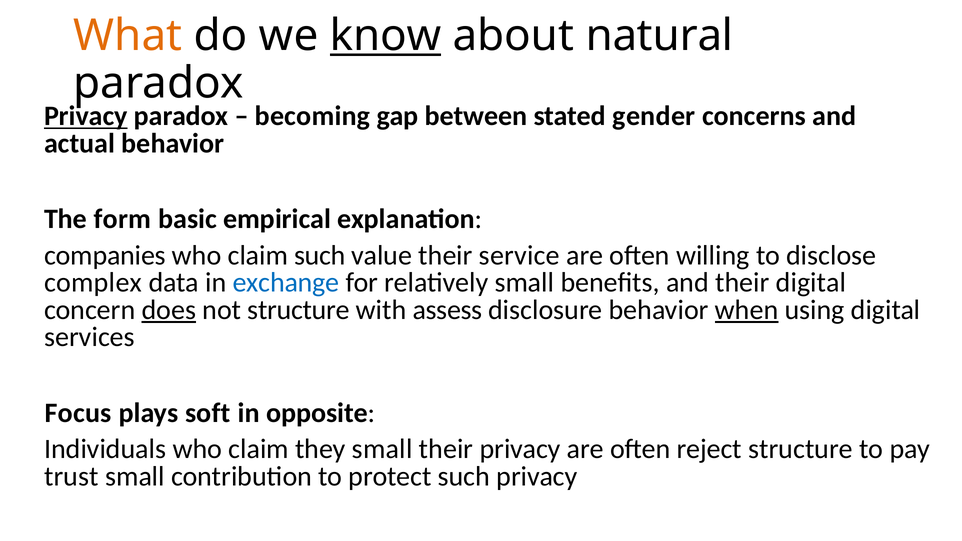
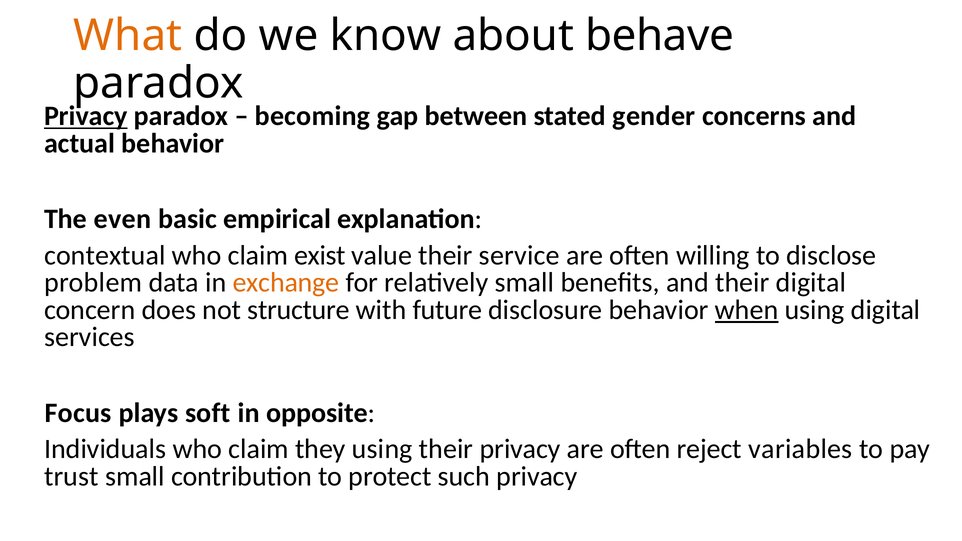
know underline: present -> none (386, 36)
natural: natural -> behave (660, 36)
form: form -> even (122, 219)
companies: companies -> contextual (105, 255)
claim such: such -> exist (320, 255)
complex: complex -> problem (93, 283)
exchange colour: blue -> orange (286, 283)
does underline: present -> none (169, 310)
assess: assess -> future (447, 310)
they small: small -> using (382, 449)
reject structure: structure -> variables (800, 449)
